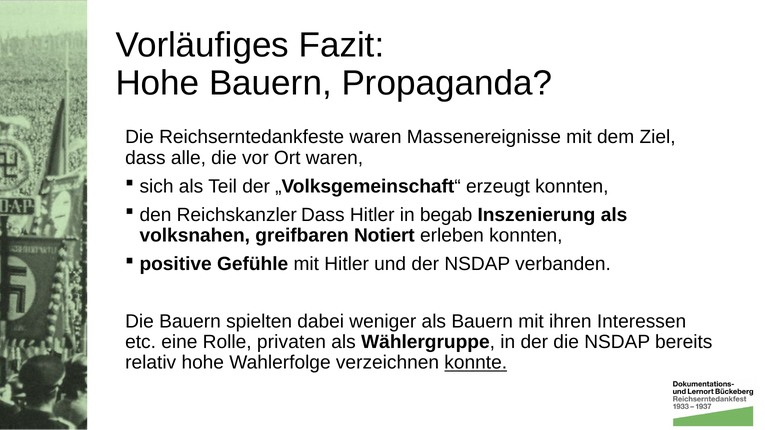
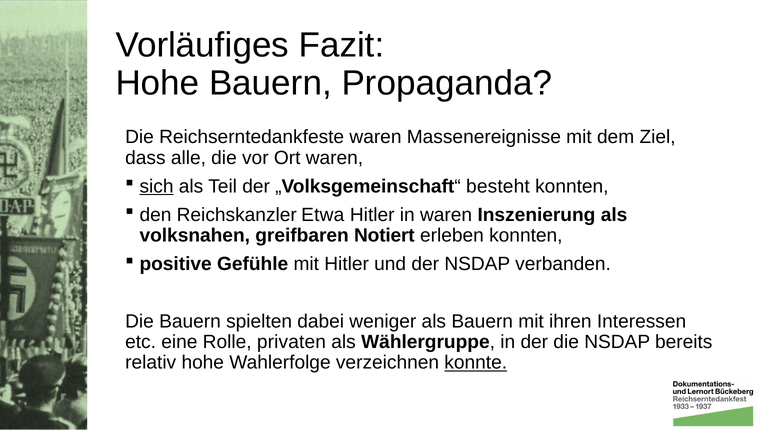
sich underline: none -> present (157, 186)
erzeugt: erzeugt -> besteht (498, 186)
Reichskanzler Dass: Dass -> Etwa (323, 215)
in begab: begab -> waren (446, 215)
